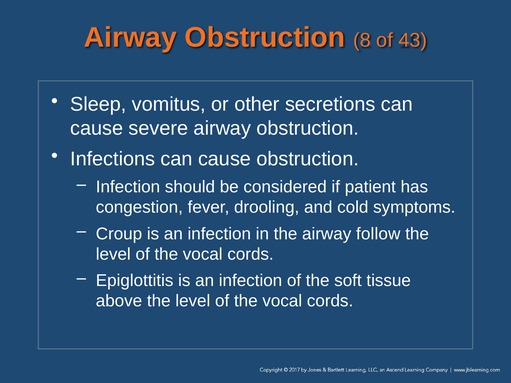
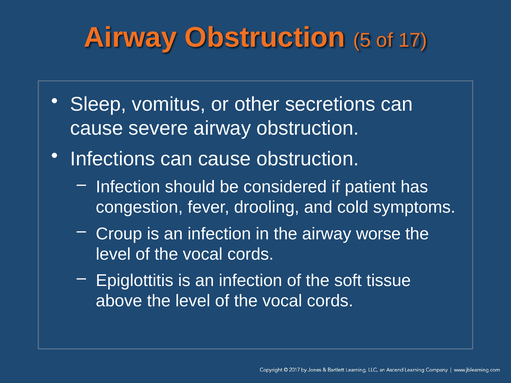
8: 8 -> 5 (362, 40)
43: 43 -> 17 (413, 40)
follow: follow -> worse (378, 234)
